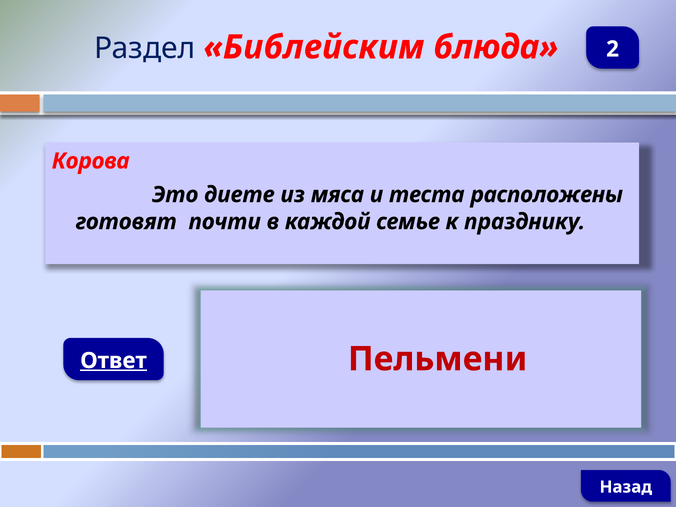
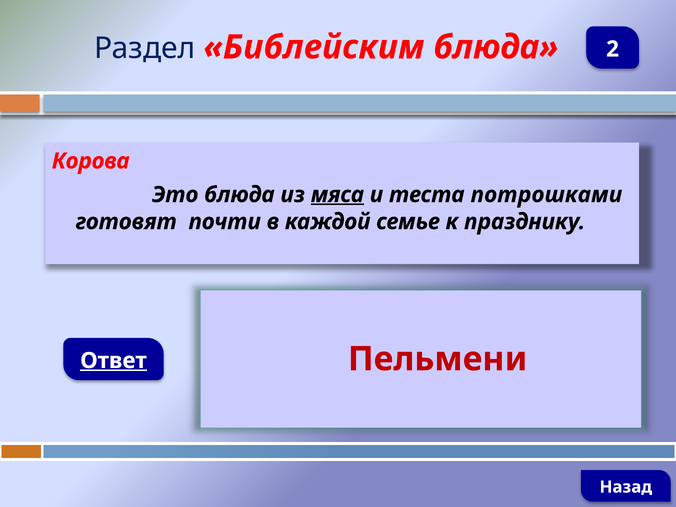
Это диете: диете -> блюда (239, 195)
мяса underline: none -> present (337, 195)
расположены: расположены -> потрошками (546, 195)
